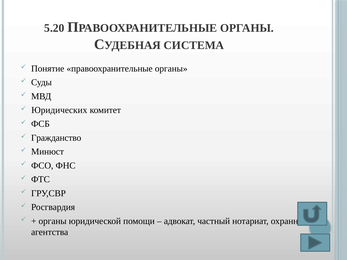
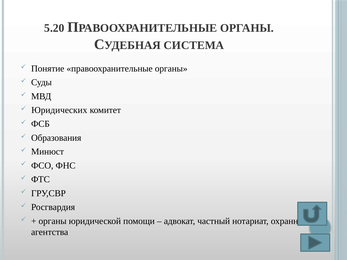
Гражданство: Гражданство -> Образования (56, 138)
